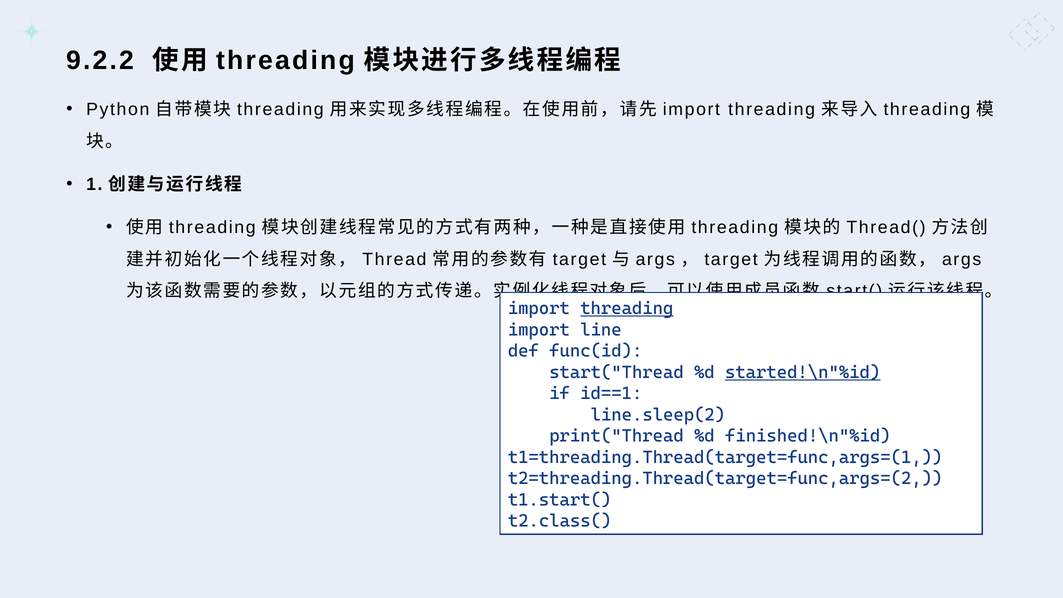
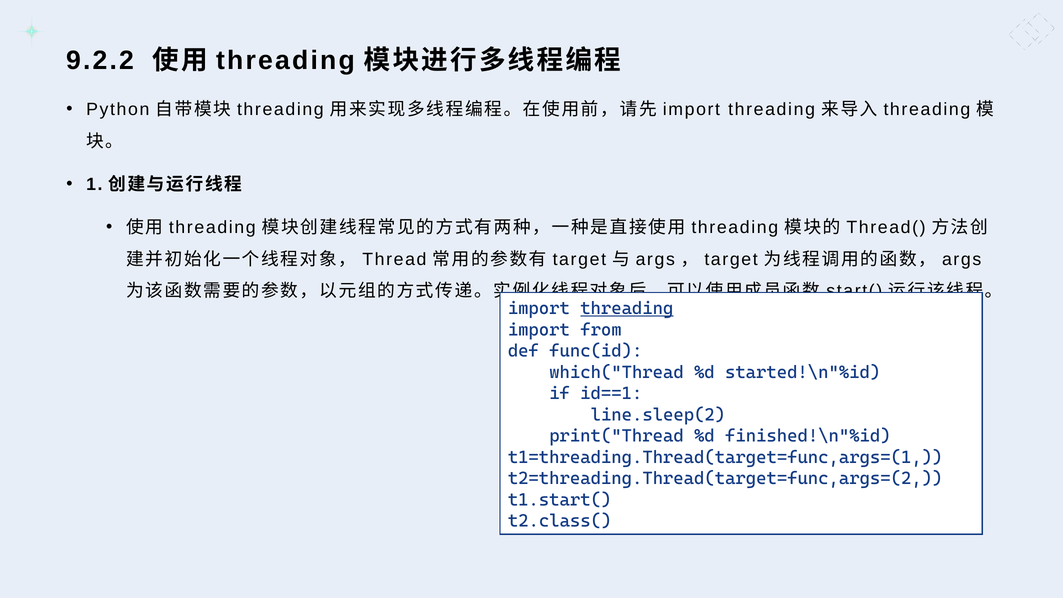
line: line -> from (601, 330)
start("Thread: start("Thread -> which("Thread (617, 372)
started!\n"%id underline: present -> none (803, 372)
